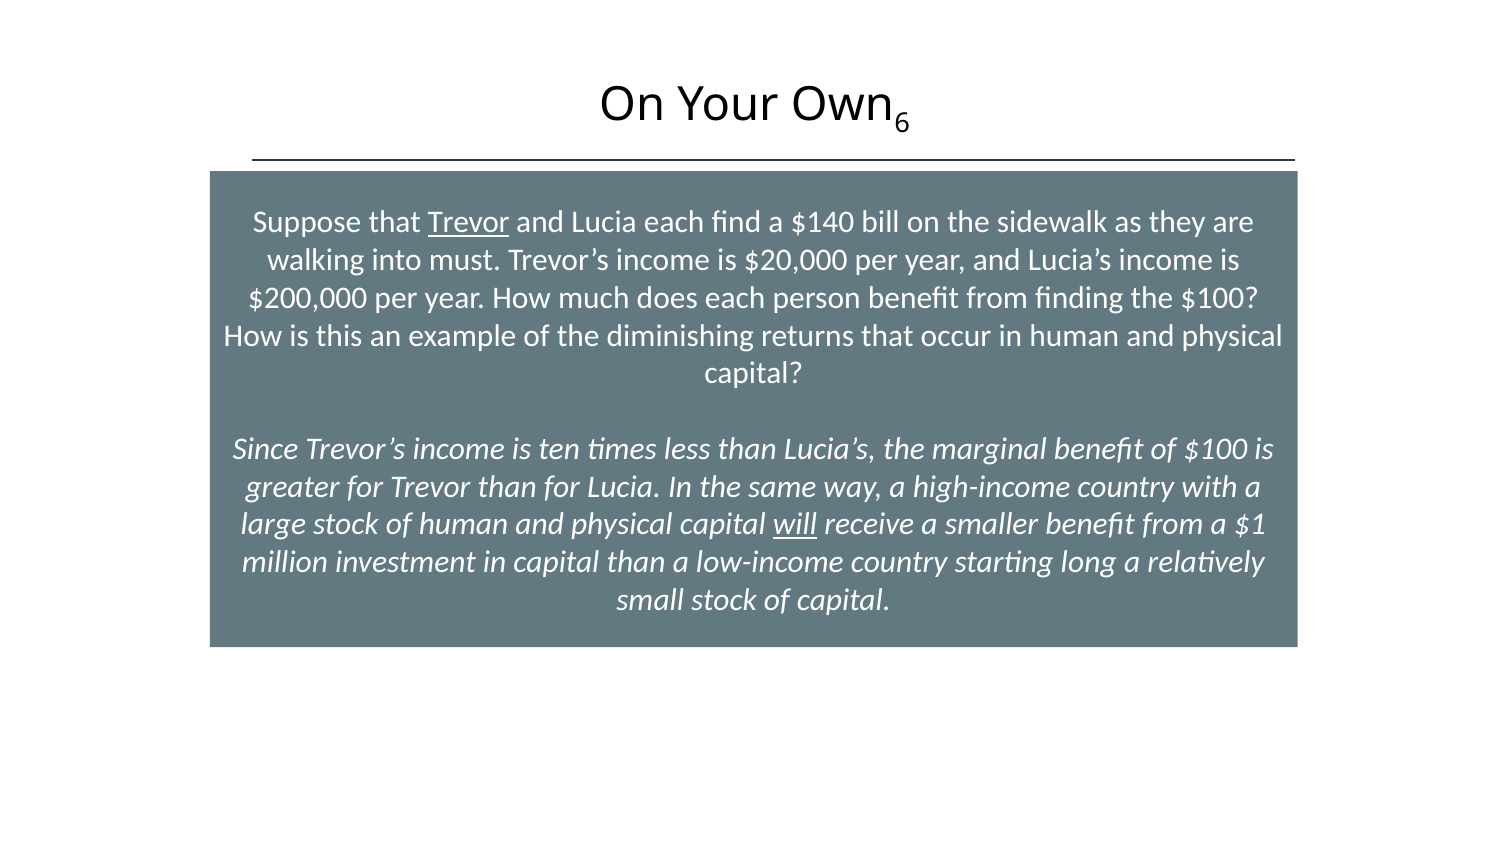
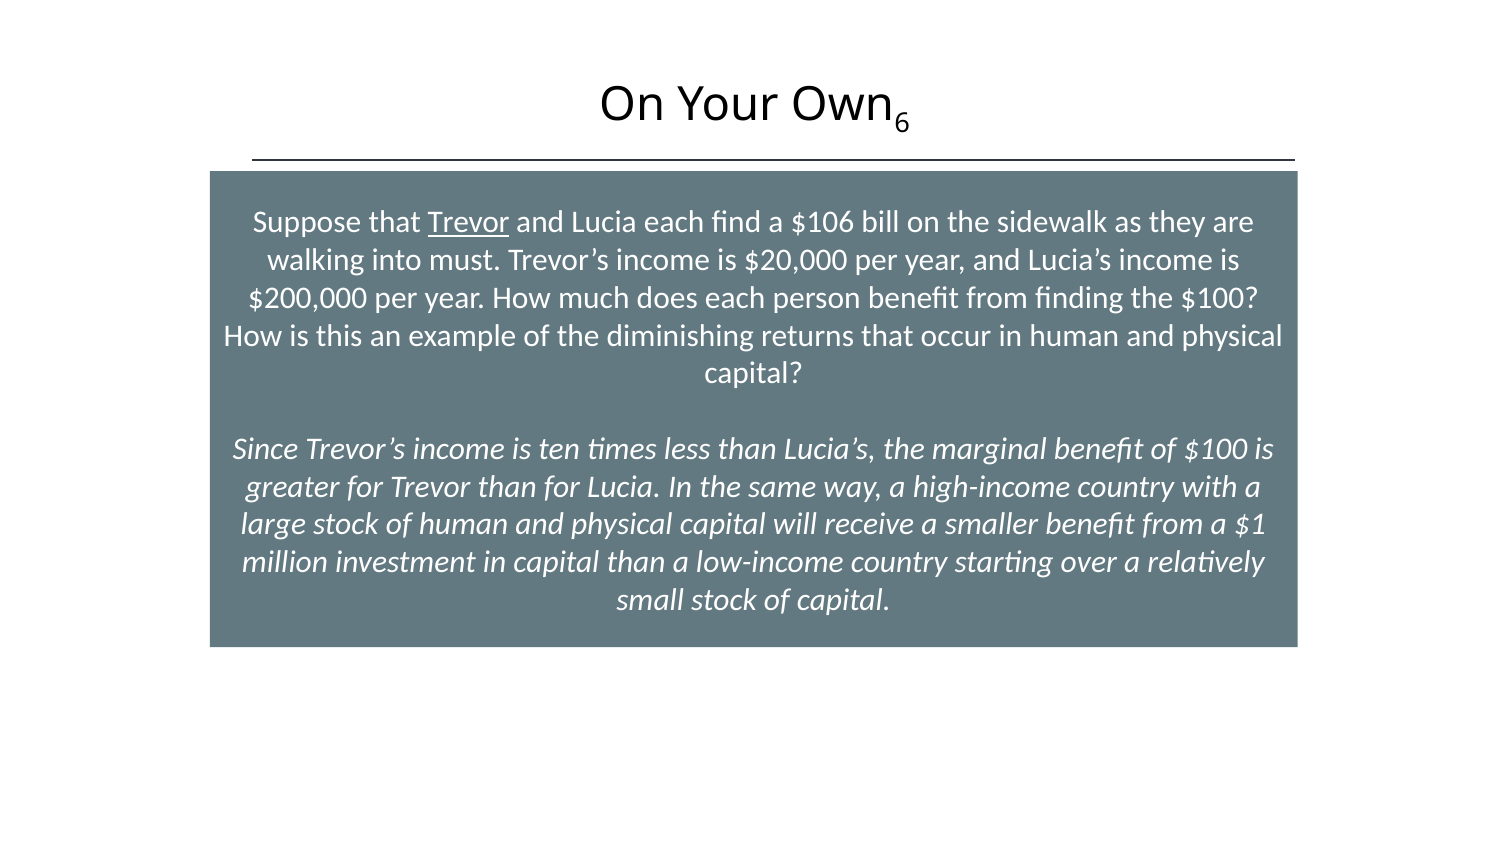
$140: $140 -> $106 (822, 223)
will underline: present -> none (795, 524)
long: long -> over (1089, 562)
